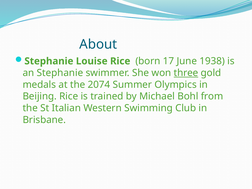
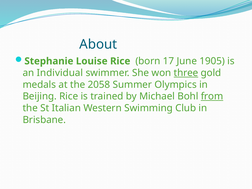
1938: 1938 -> 1905 (212, 61)
an Stephanie: Stephanie -> Individual (60, 73)
2074: 2074 -> 2058 (99, 85)
from underline: none -> present (212, 96)
